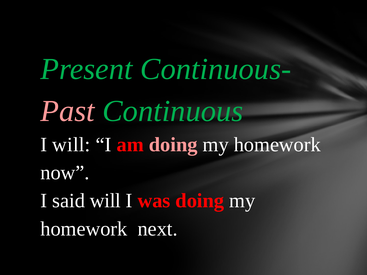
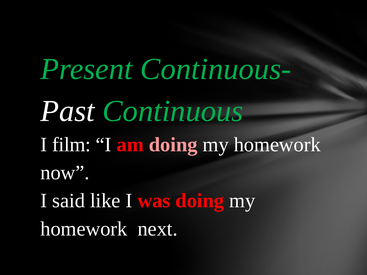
Past colour: pink -> white (68, 111)
I will: will -> film (72, 145)
said will: will -> like (105, 201)
